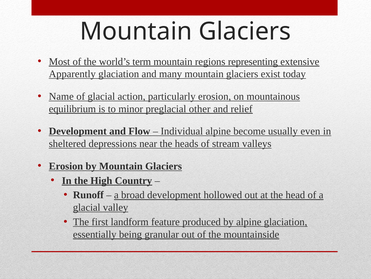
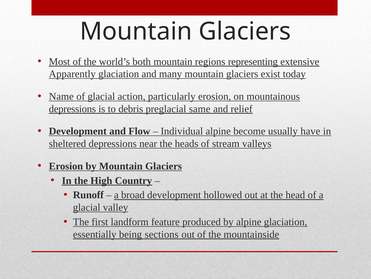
term: term -> both (142, 61)
equilibrium: equilibrium -> depressions (72, 109)
minor: minor -> debris (131, 109)
other: other -> same (200, 109)
even: even -> have (310, 131)
granular: granular -> sections (162, 234)
